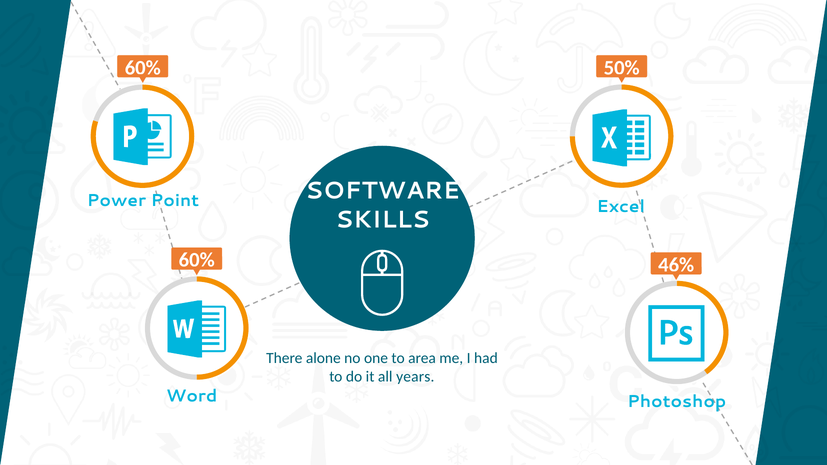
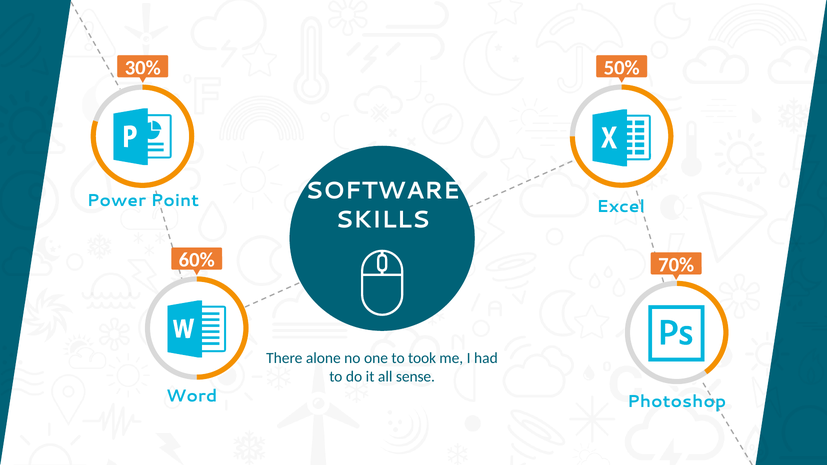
60%: 60% -> 30% (143, 68)
46%: 46% -> 70% (676, 265)
area: area -> took (422, 358)
years: years -> sense (415, 377)
